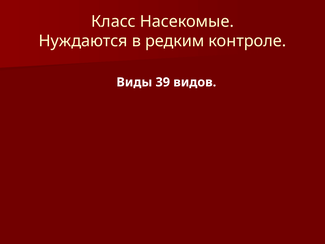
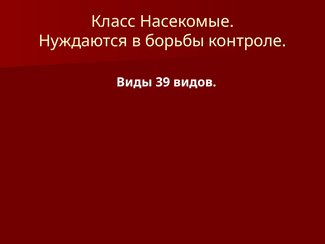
редким: редким -> борьбы (175, 41)
